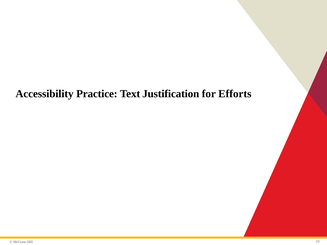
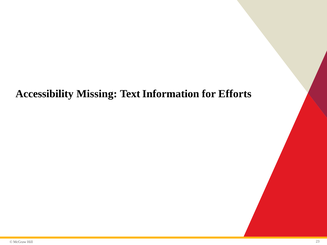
Practice: Practice -> Missing (97, 94)
Justification: Justification -> Information (171, 94)
